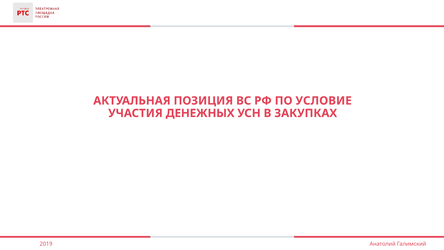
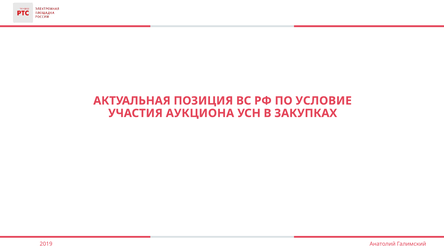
ДЕНЕЖНЫХ: ДЕНЕЖНЫХ -> АУКЦИОНА (200, 113)
